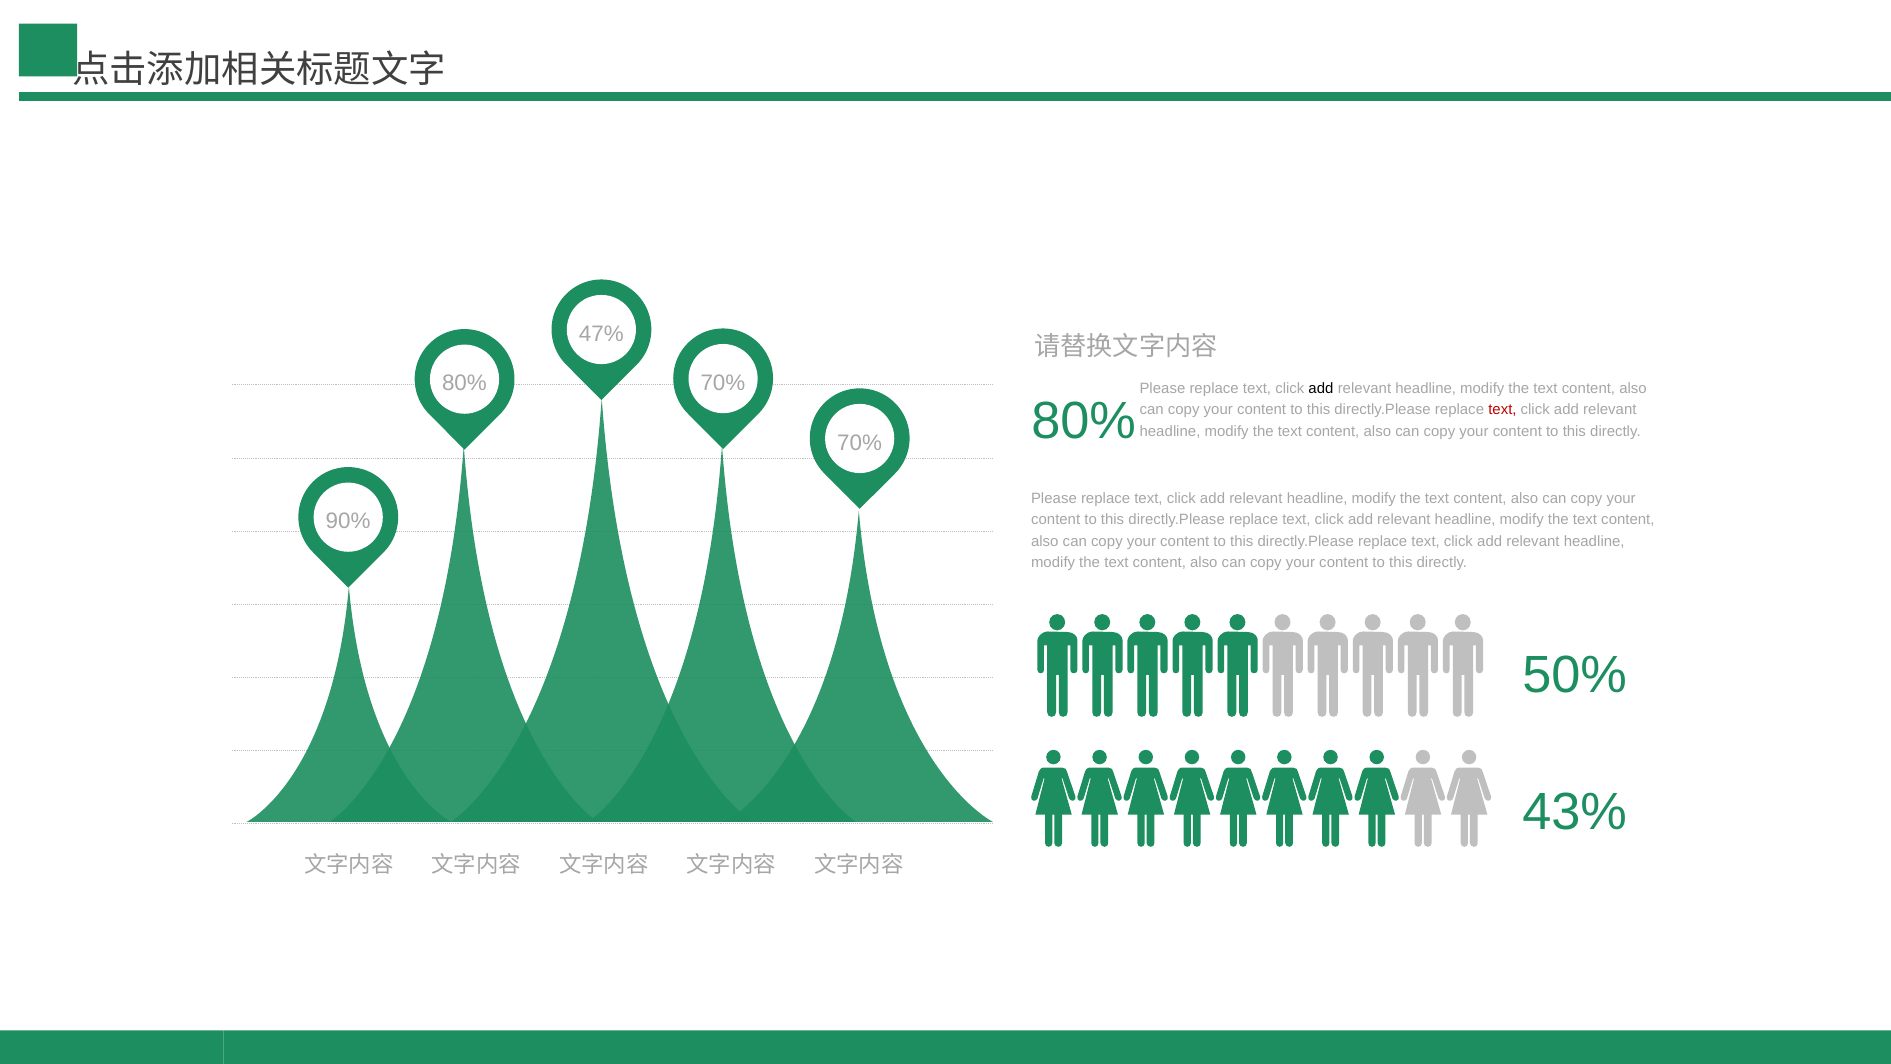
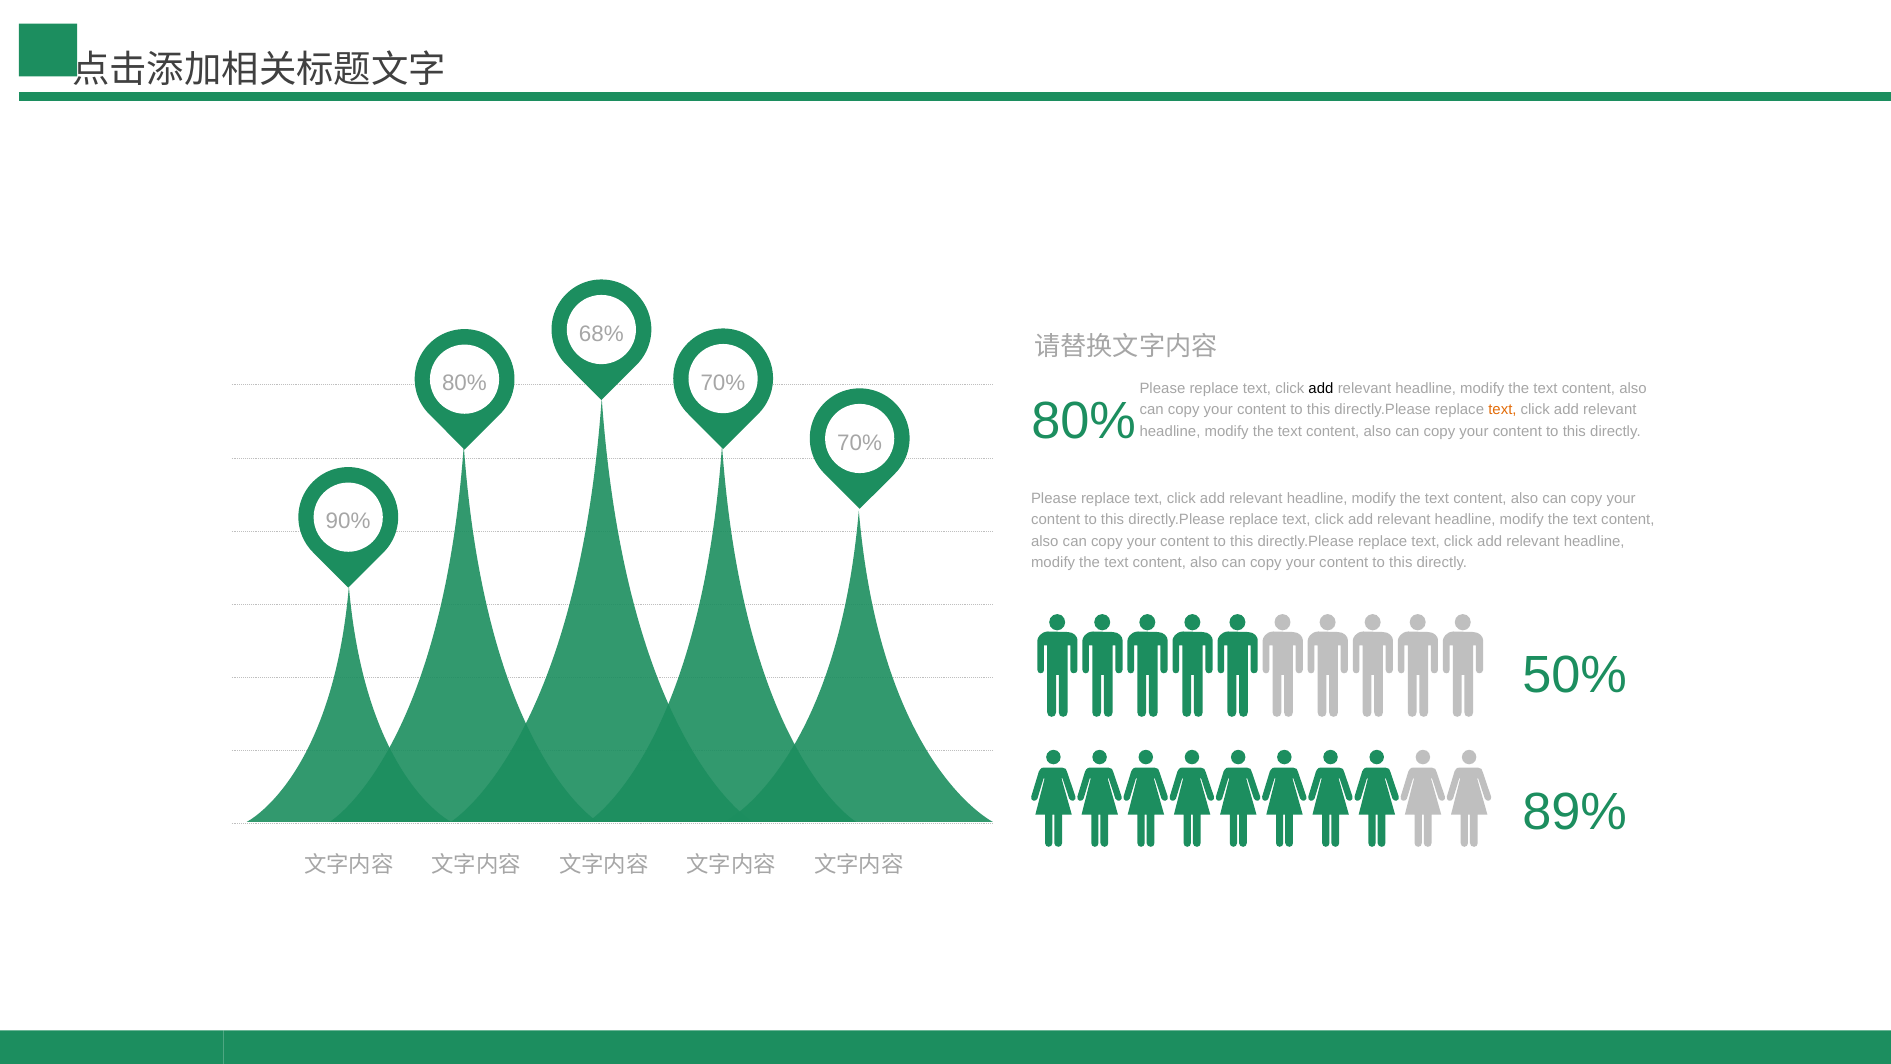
47%: 47% -> 68% (601, 334)
text colour: red -> orange (1502, 410)
43%: 43% -> 89% (1575, 812)
